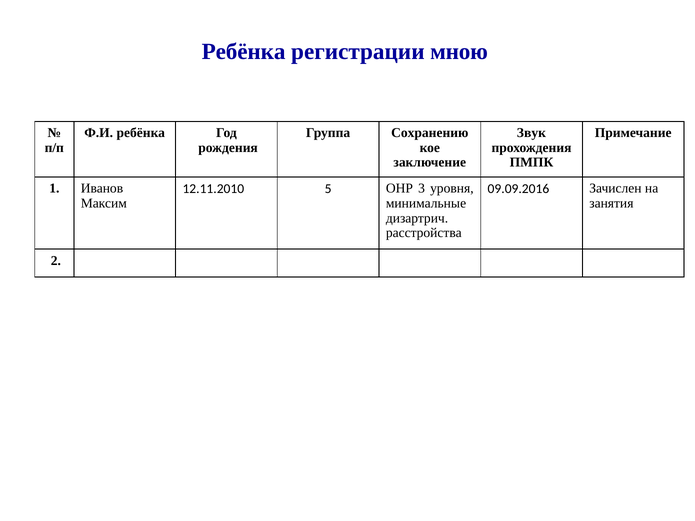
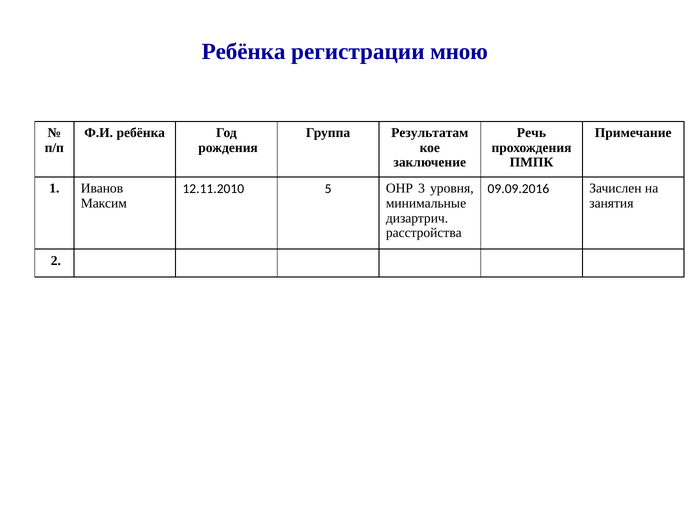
Сохранению: Сохранению -> Результатам (430, 133)
Звук: Звук -> Речь (531, 133)
